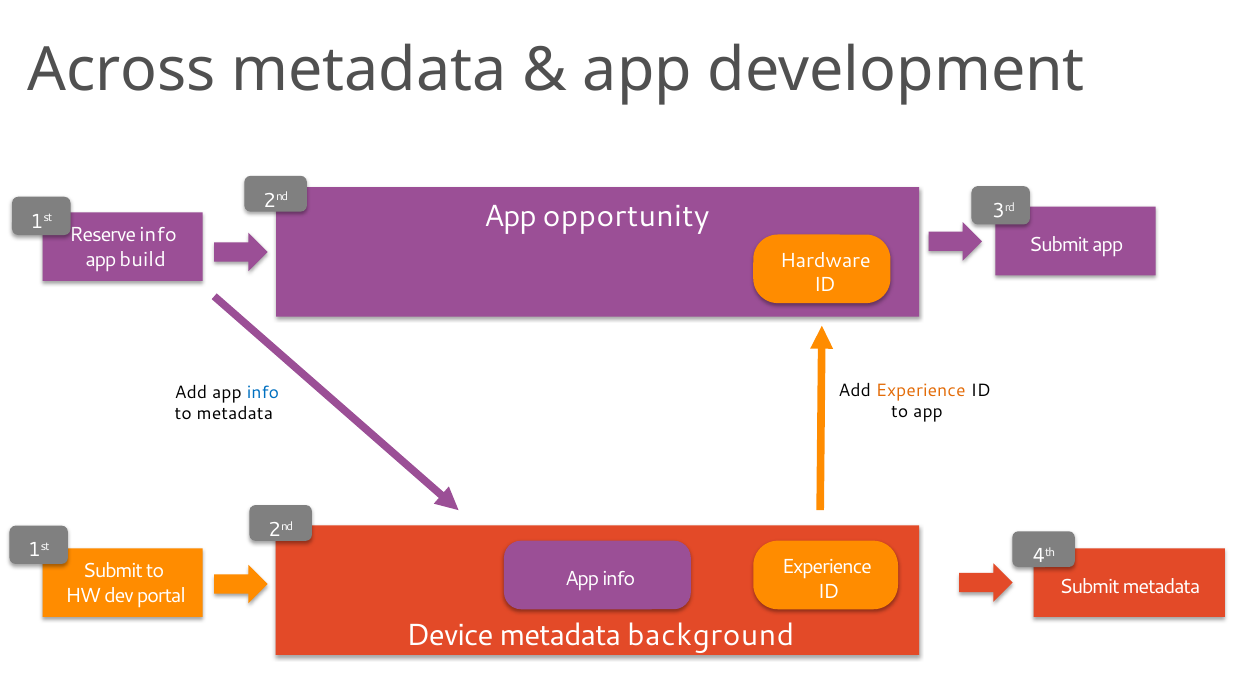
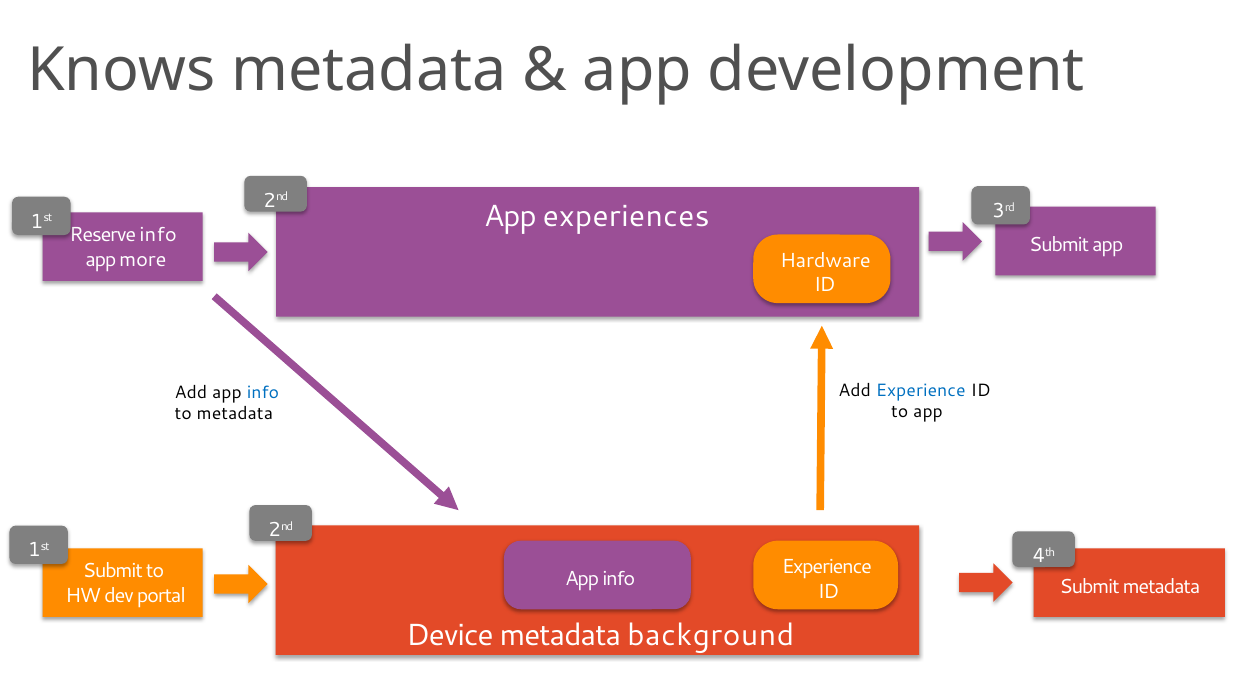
Across: Across -> Knows (122, 71)
opportunity: opportunity -> experiences (626, 217)
build: build -> more (143, 259)
Experience colour: orange -> blue (921, 390)
